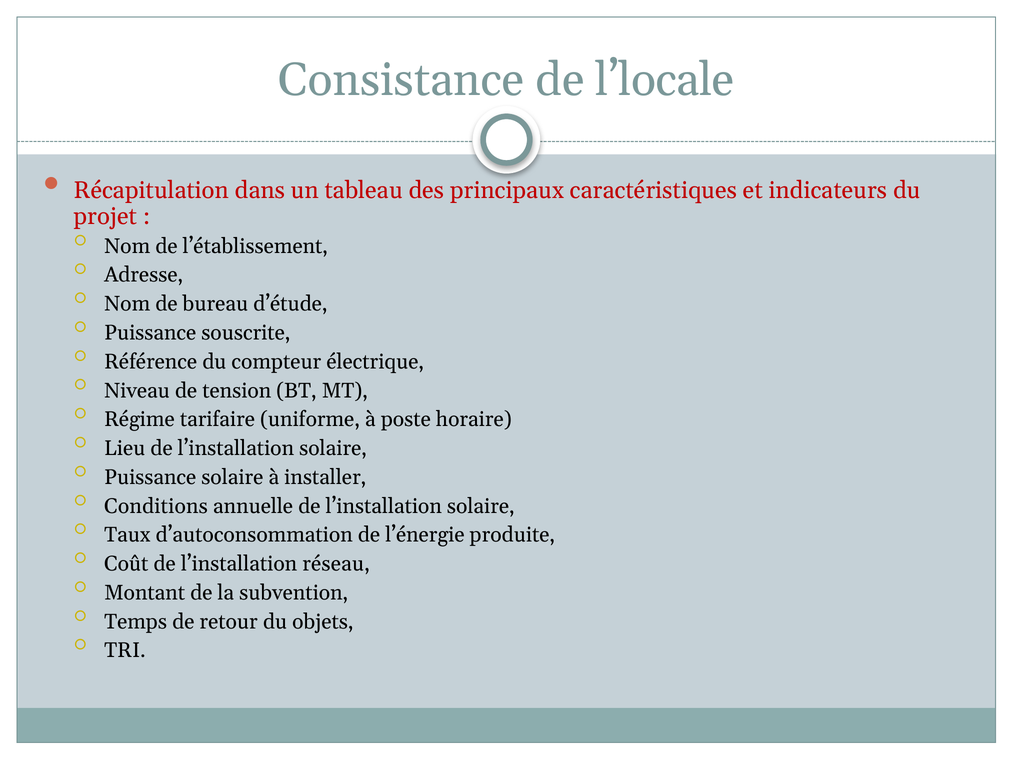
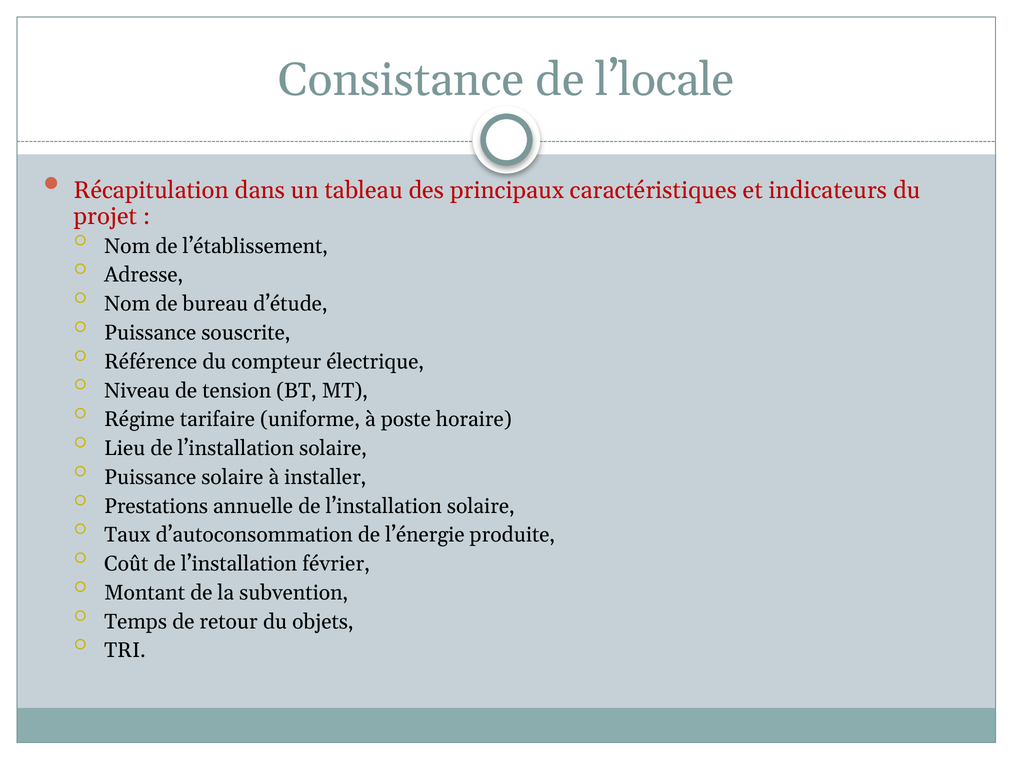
Conditions: Conditions -> Prestations (156, 506)
réseau: réseau -> février (336, 564)
